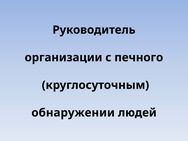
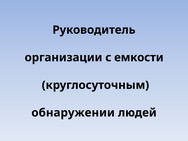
печного: печного -> емкости (139, 58)
